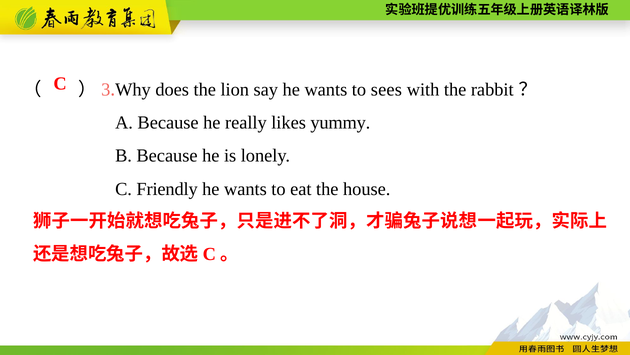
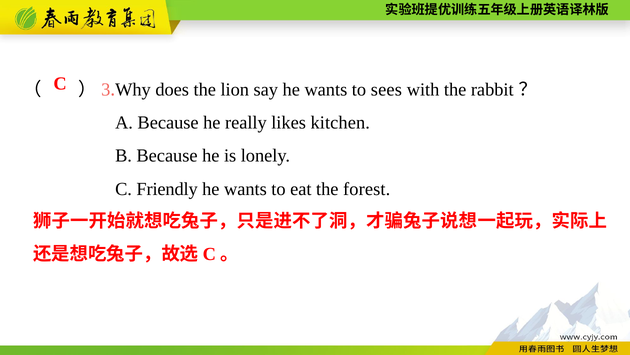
yummy: yummy -> kitchen (340, 123)
house: house -> forest (367, 189)
